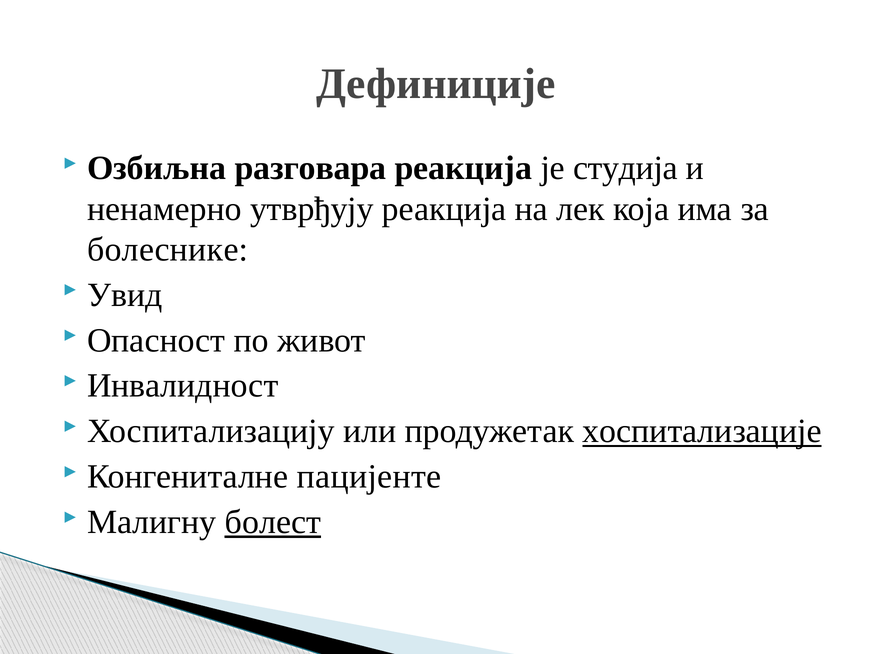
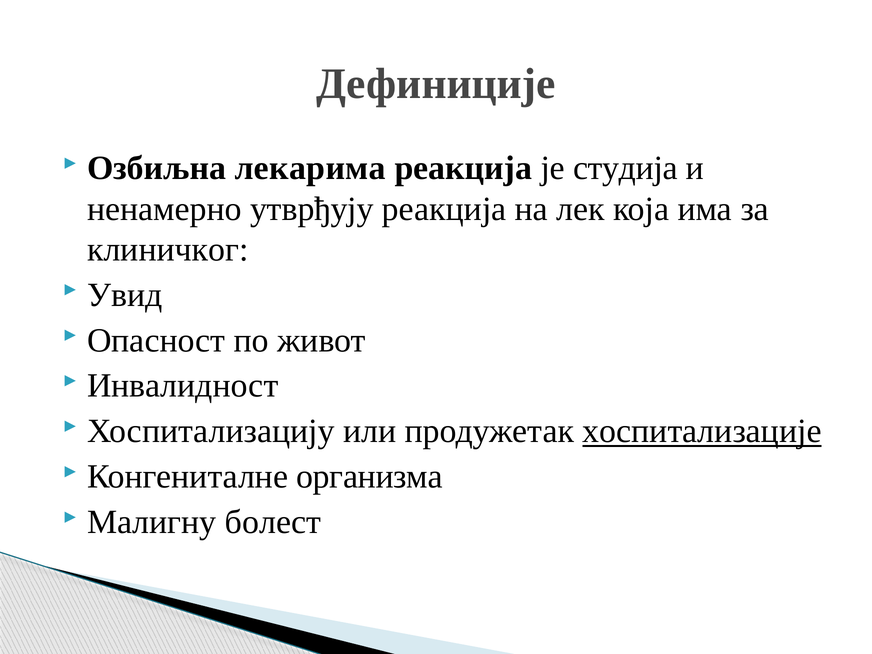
разговара: разговара -> лекарима (310, 168)
болеснике: болеснике -> клиничког (168, 249)
пацијенте: пацијенте -> организма (369, 477)
болест underline: present -> none (273, 522)
